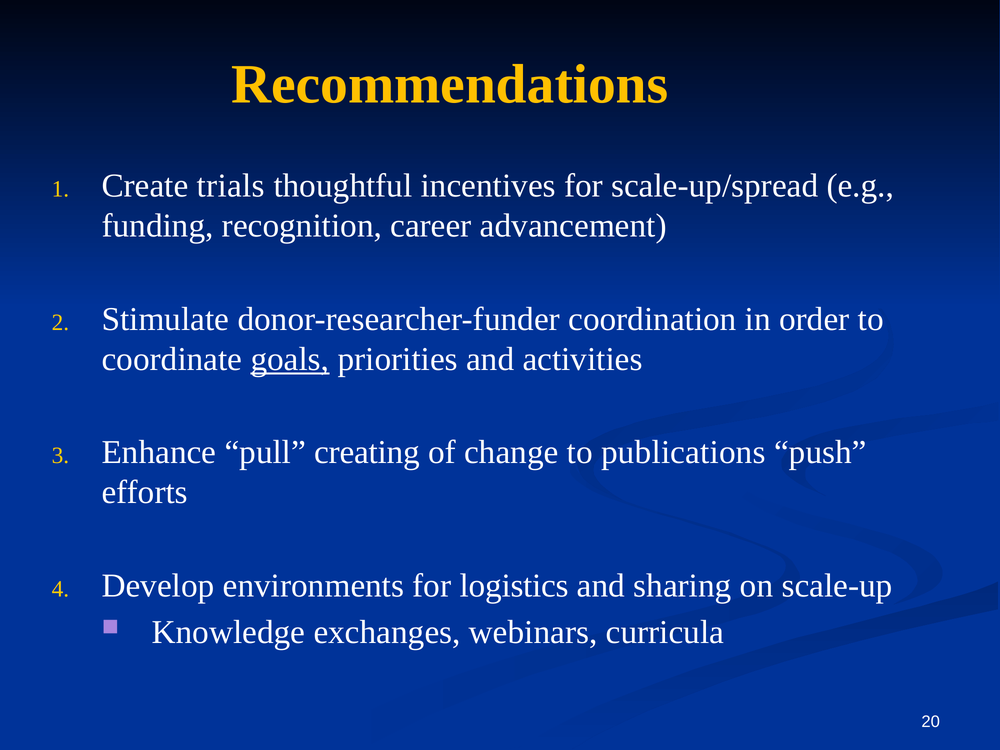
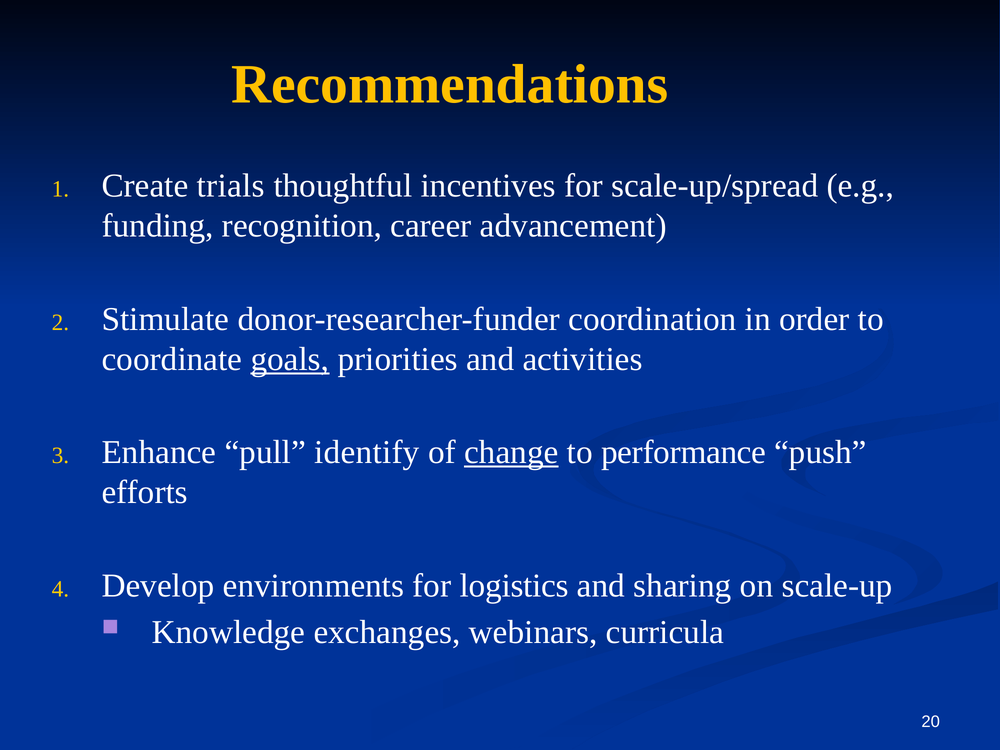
creating: creating -> identify (367, 452)
change underline: none -> present (511, 452)
publications: publications -> performance (684, 452)
